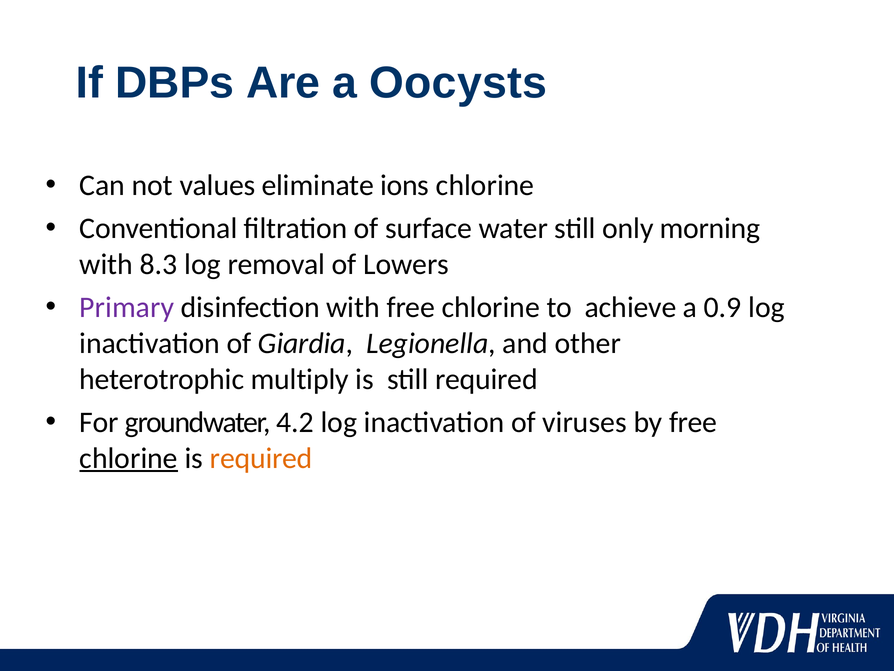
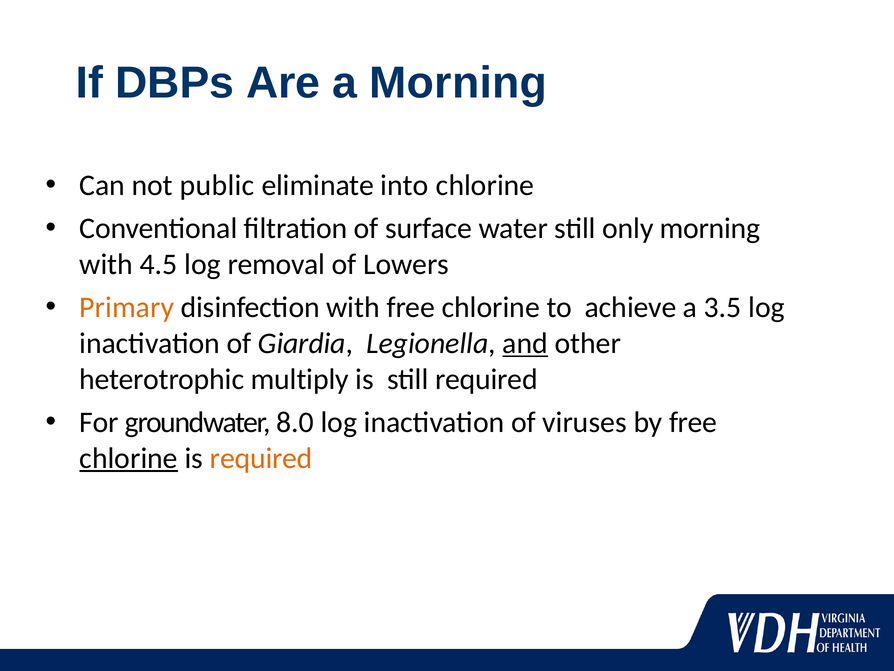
a Oocysts: Oocysts -> Morning (458, 83)
values: values -> public (217, 185)
ions: ions -> into (404, 185)
8.3: 8.3 -> 4.5 (159, 264)
Primary colour: purple -> orange (127, 307)
0.9: 0.9 -> 3.5 (723, 307)
and underline: none -> present (525, 343)
4.2: 4.2 -> 8.0 (295, 422)
